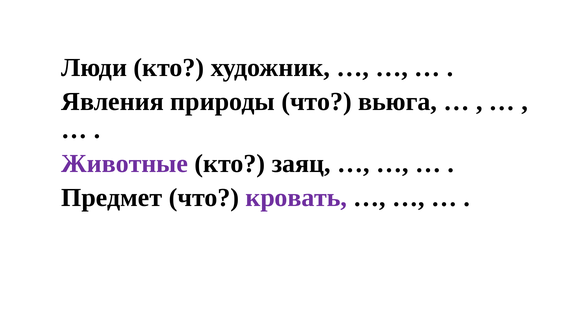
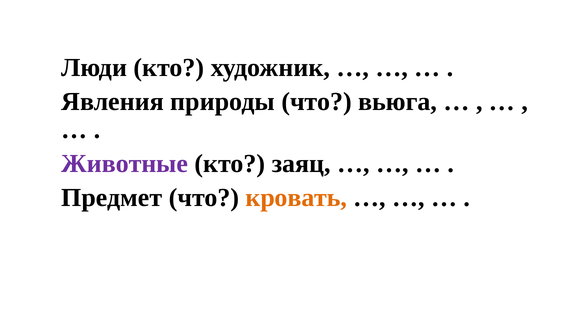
кровать colour: purple -> orange (296, 198)
